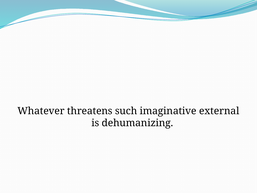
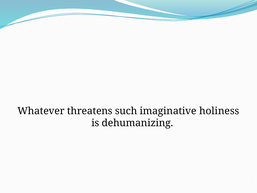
external: external -> holiness (219, 111)
